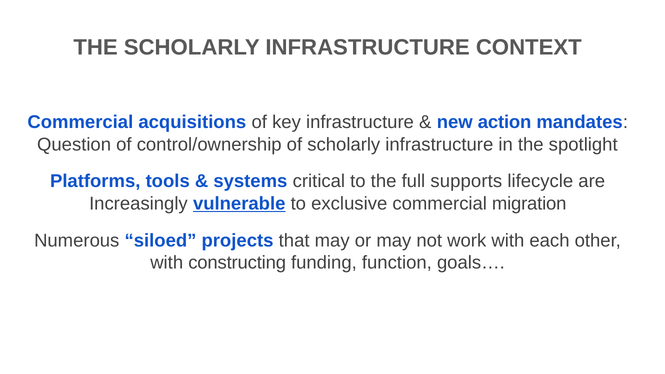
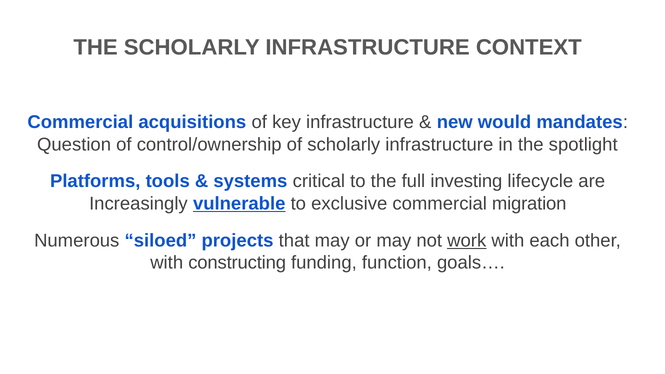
action: action -> would (505, 122)
supports: supports -> investing (466, 181)
work underline: none -> present (467, 241)
